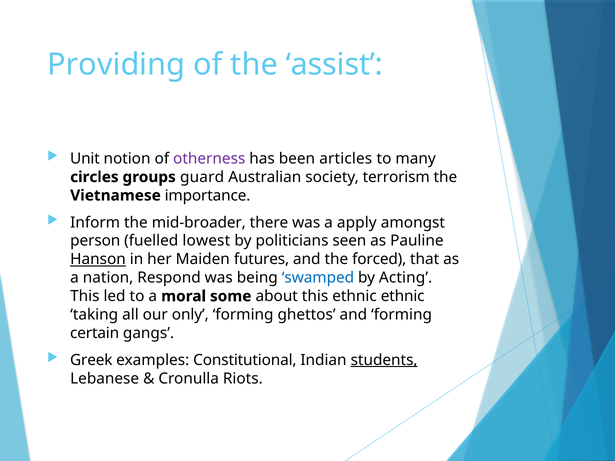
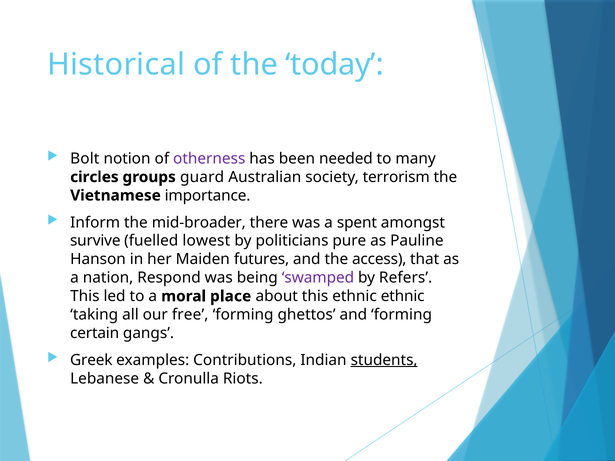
Providing: Providing -> Historical (116, 65)
assist: assist -> today (335, 65)
Unit: Unit -> Bolt (85, 159)
articles: articles -> needed (346, 159)
apply: apply -> spent (357, 223)
person: person -> survive (95, 241)
seen: seen -> pure (349, 241)
Hanson underline: present -> none (98, 259)
forced: forced -> access (379, 259)
swamped colour: blue -> purple (318, 278)
Acting: Acting -> Refers (406, 278)
some: some -> place (231, 296)
only: only -> free (190, 315)
Constitutional: Constitutional -> Contributions (245, 360)
